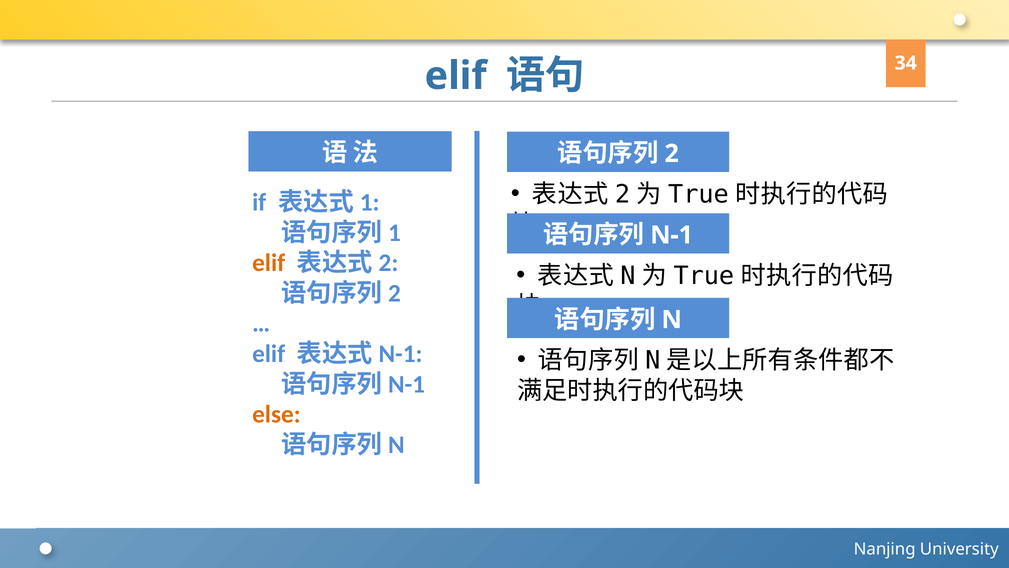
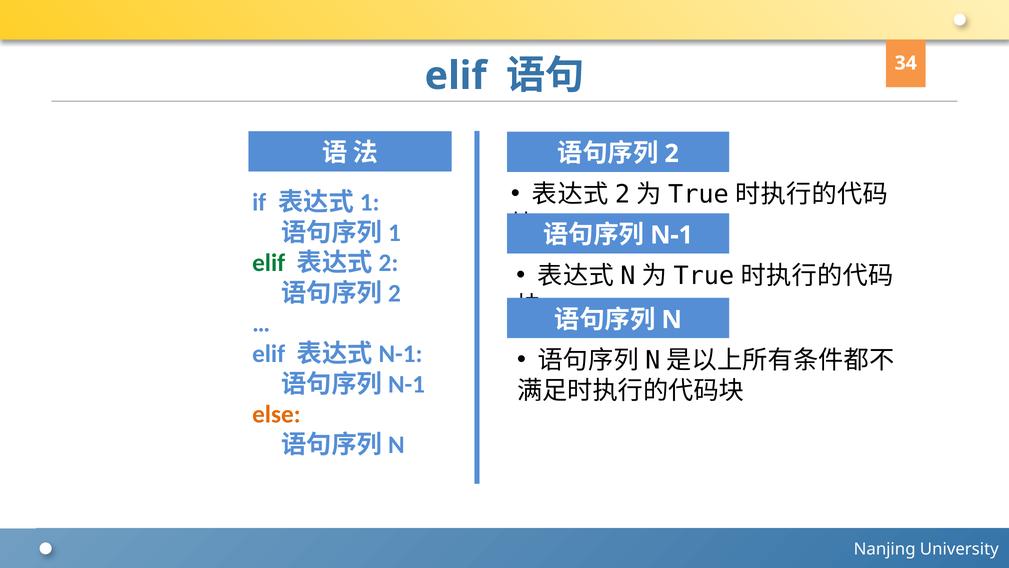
elif colour: orange -> green (269, 263)
